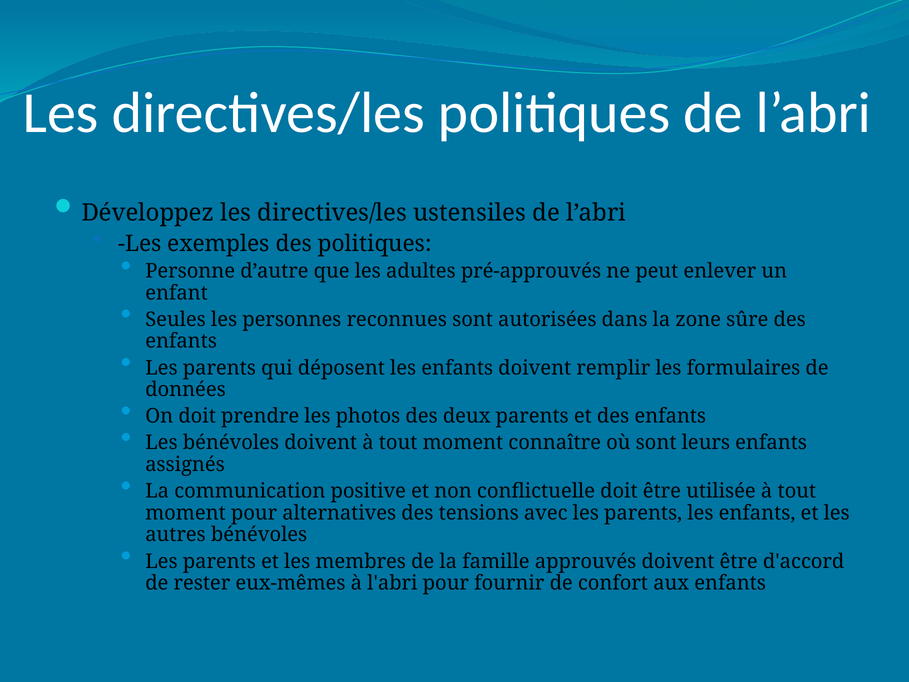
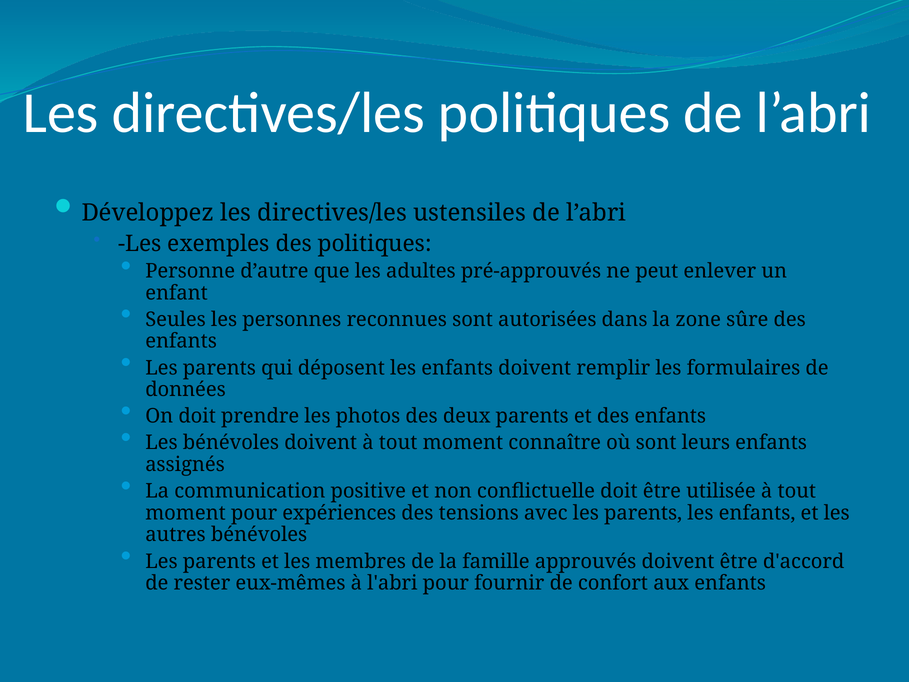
alternatives: alternatives -> expériences (339, 513)
